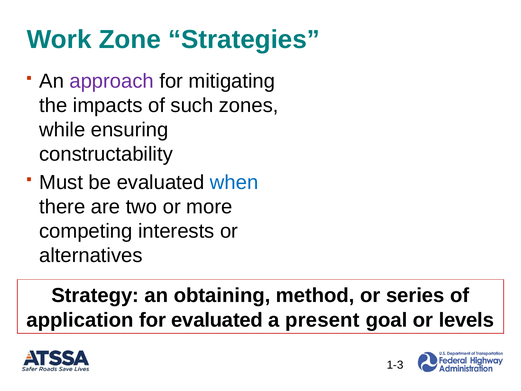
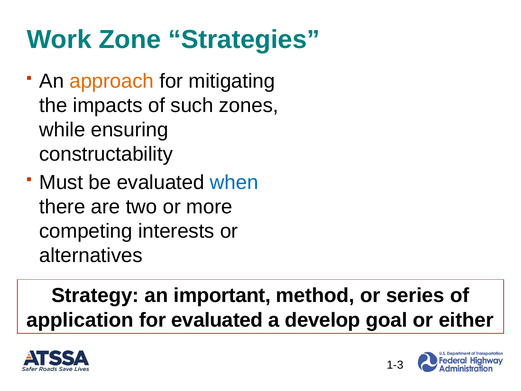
approach colour: purple -> orange (112, 81)
obtaining: obtaining -> important (222, 295)
present: present -> develop (323, 320)
levels: levels -> either (466, 320)
